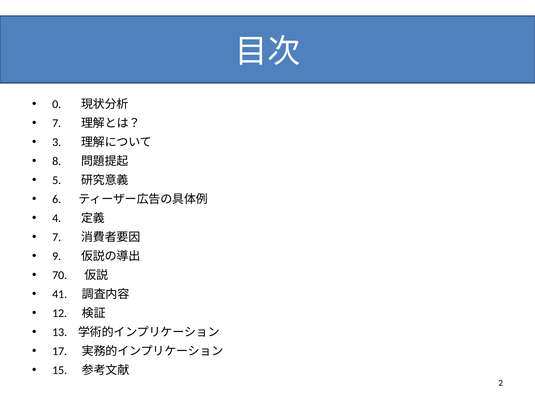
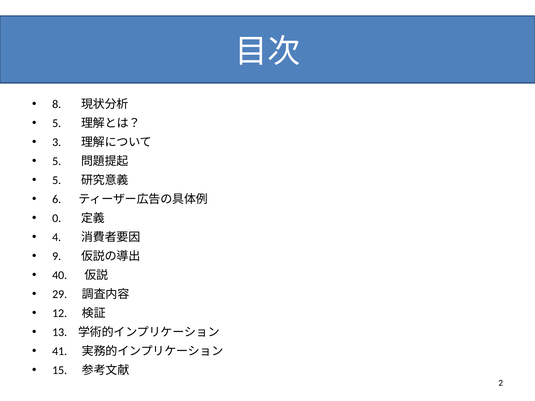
0: 0 -> 8 (57, 104)
7: 7 -> 5 (57, 123)
8: 8 -> 5 (57, 161)
4: 4 -> 0 (57, 218)
7: 7 -> 4 (57, 237)
70: 70 -> 40 (60, 275)
41: 41 -> 29 (60, 294)
17: 17 -> 41 (60, 352)
